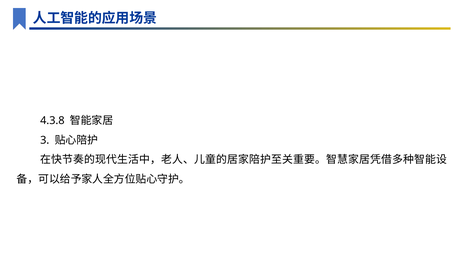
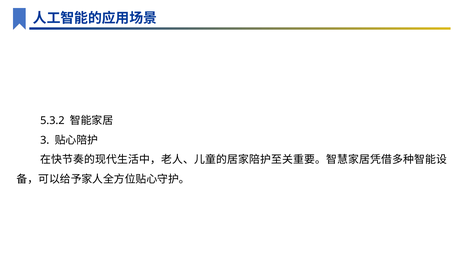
4.3.8: 4.3.8 -> 5.3.2 (52, 121)
